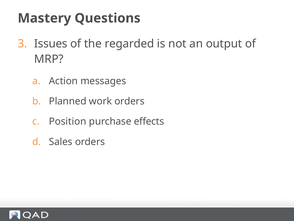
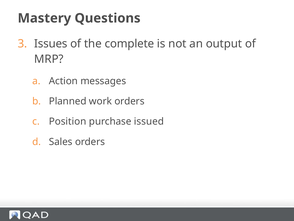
regarded: regarded -> complete (129, 44)
effects: effects -> issued (149, 121)
